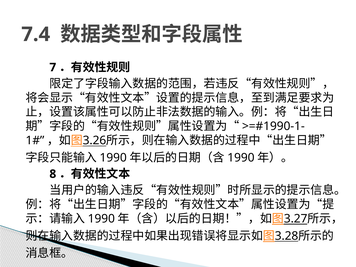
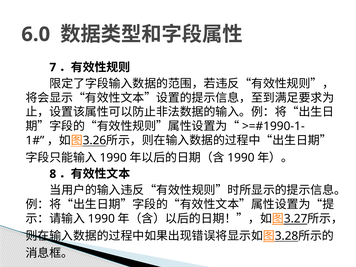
7.4: 7.4 -> 6.0 (36, 34)
